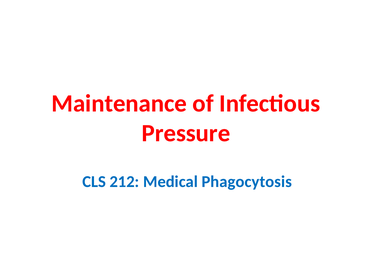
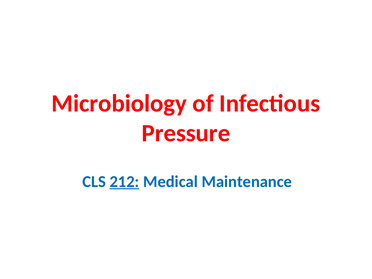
Maintenance: Maintenance -> Microbiology (119, 103)
212 underline: none -> present (124, 182)
Phagocytosis: Phagocytosis -> Maintenance (247, 182)
